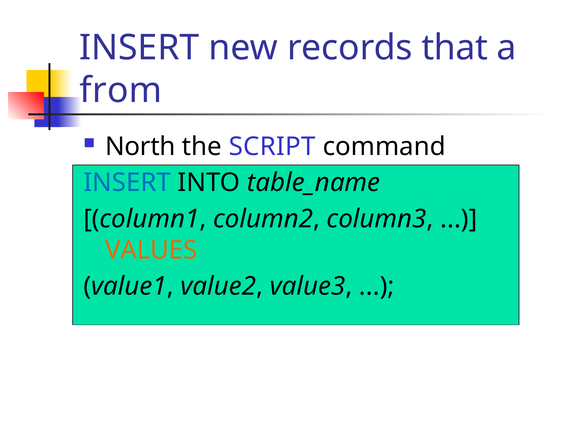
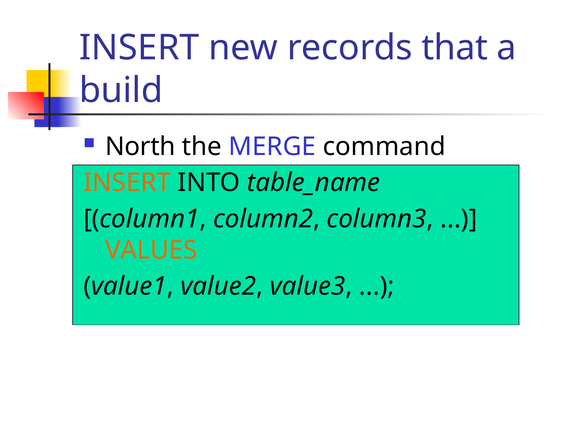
from: from -> build (121, 90)
SCRIPT: SCRIPT -> MERGE (272, 146)
INSERT colour: blue -> orange (127, 183)
